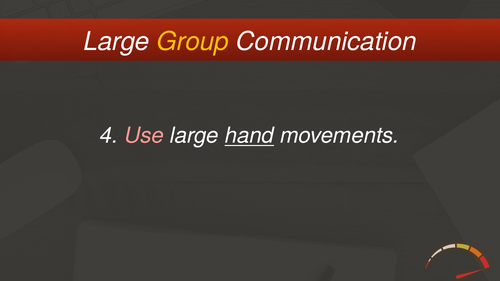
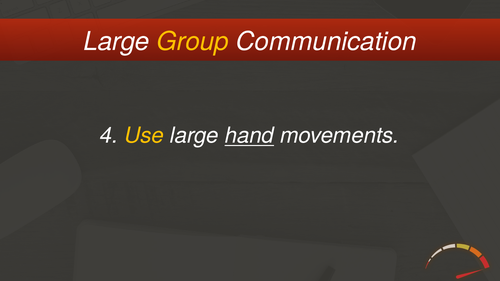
Use colour: pink -> yellow (144, 136)
